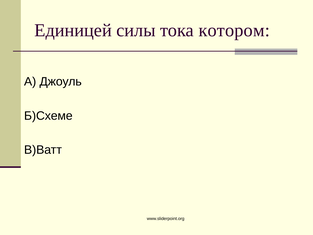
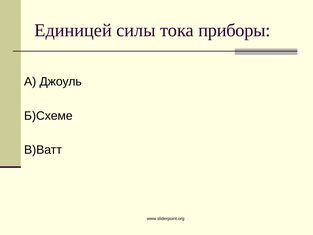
котором: котором -> приборы (234, 30)
